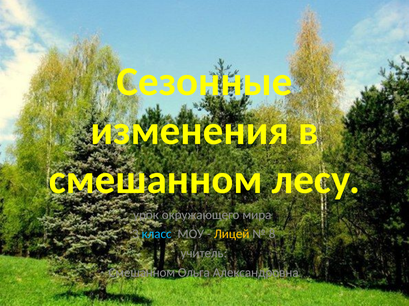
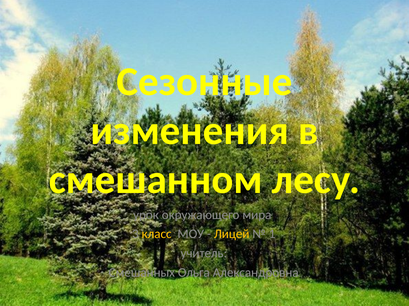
класс colour: light blue -> yellow (157, 235)
8: 8 -> 1 (272, 235)
Смешанном: Смешанном -> Смешанных (142, 273)
